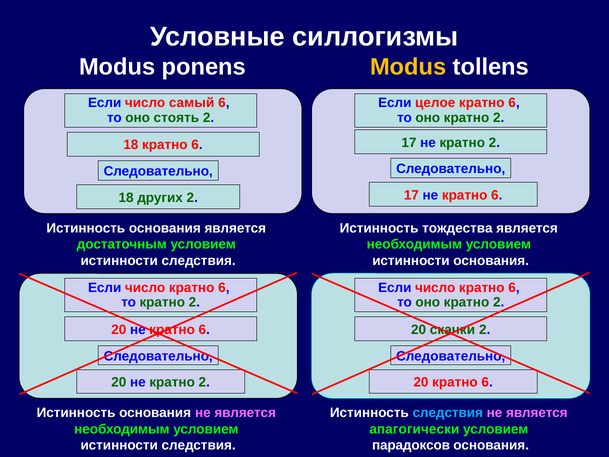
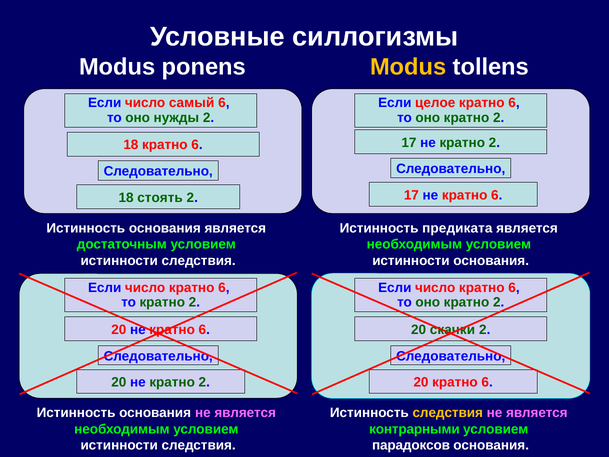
стоять: стоять -> нужды (176, 118)
других: других -> стоять (160, 198)
тождества: тождества -> предиката (457, 228)
следствия colour: light blue -> yellow (448, 413)
апагогически: апагогически -> контрарными (414, 429)
